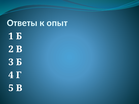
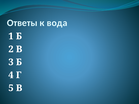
опыт: опыт -> вода (57, 23)
